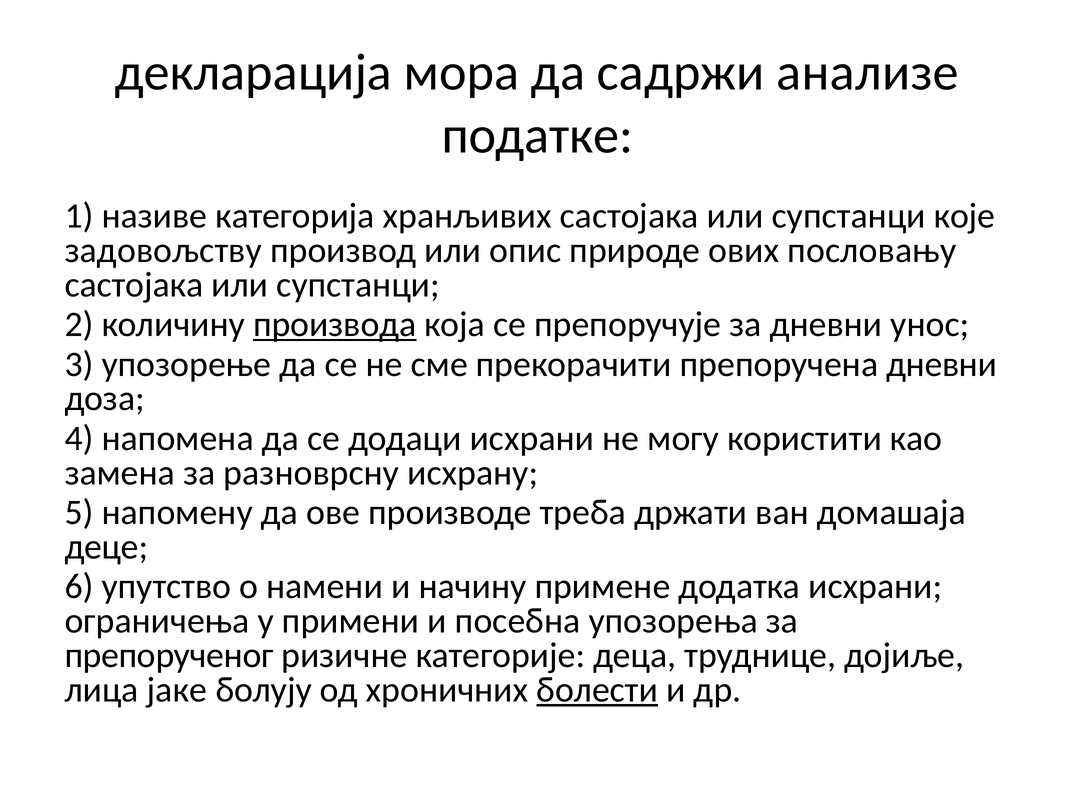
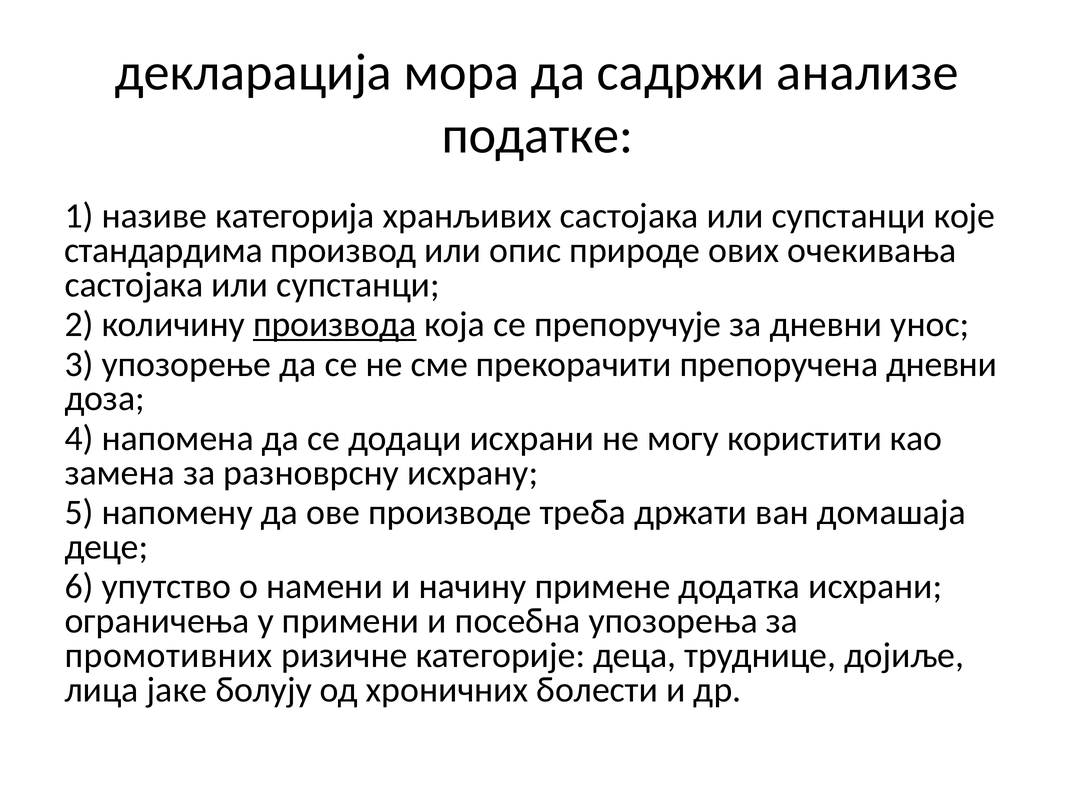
задовољству: задовољству -> стандардима (163, 250)
пословању: пословању -> очекивања (872, 250)
препорученог: препорученог -> промотивних (169, 656)
болести underline: present -> none (597, 690)
